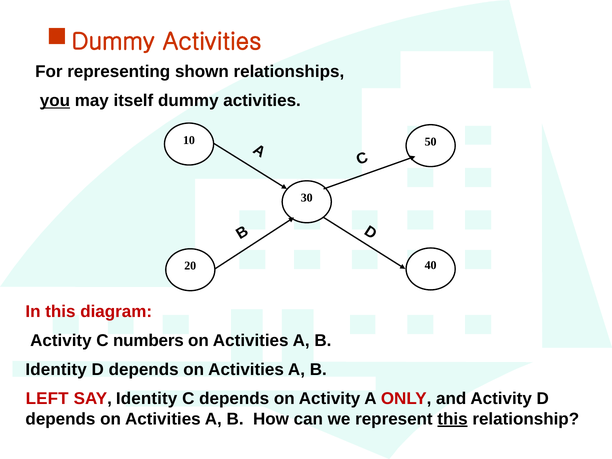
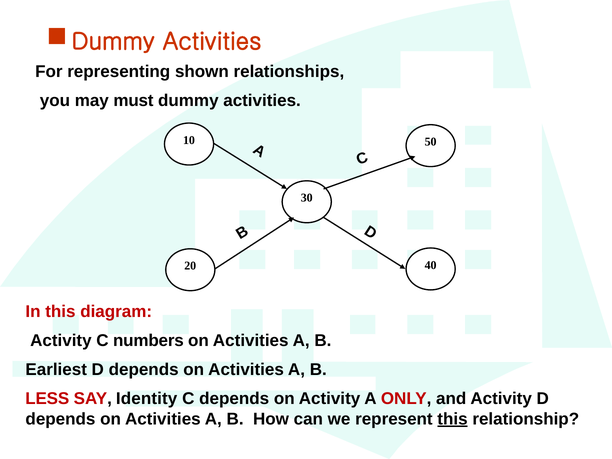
you underline: present -> none (55, 101)
itself: itself -> must (133, 101)
Identity: Identity -> Earliest (56, 370)
LEFT: LEFT -> LESS (47, 399)
